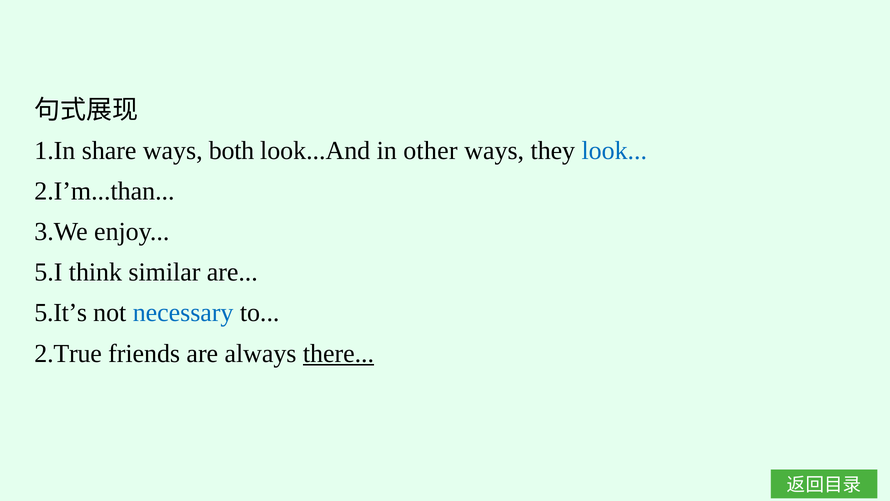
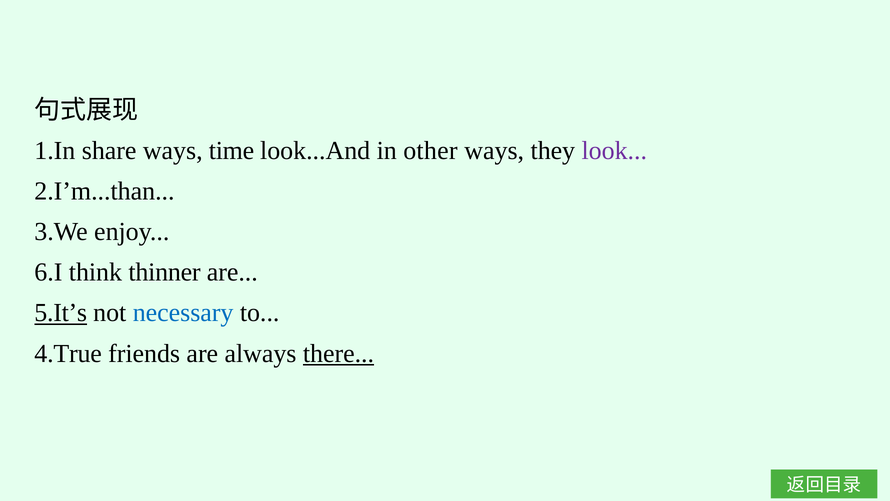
both: both -> time (232, 151)
look colour: blue -> purple (614, 151)
5.I: 5.I -> 6.I (48, 272)
similar: similar -> thinner (165, 272)
5.It’s underline: none -> present (61, 313)
2.True: 2.True -> 4.True (68, 353)
